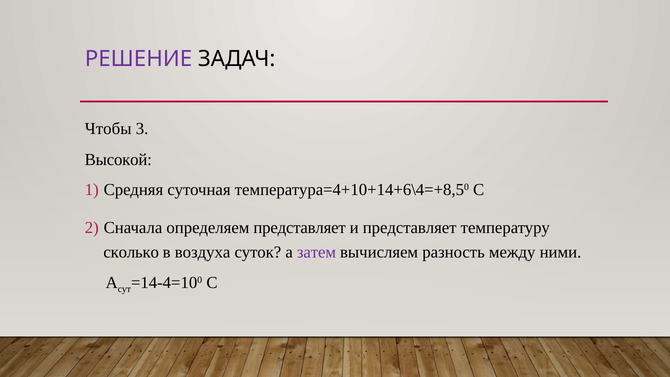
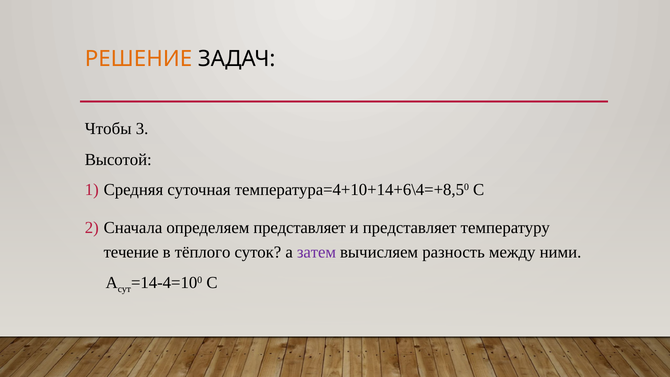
РЕШЕНИЕ colour: purple -> orange (139, 59)
Высокой: Высокой -> Высотой (118, 160)
сколько: сколько -> течение (131, 252)
воздуха: воздуха -> тёплого (203, 252)
